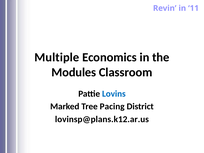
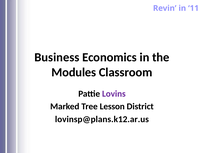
Multiple: Multiple -> Business (57, 57)
Lovins colour: blue -> purple (114, 94)
Pacing: Pacing -> Lesson (112, 106)
